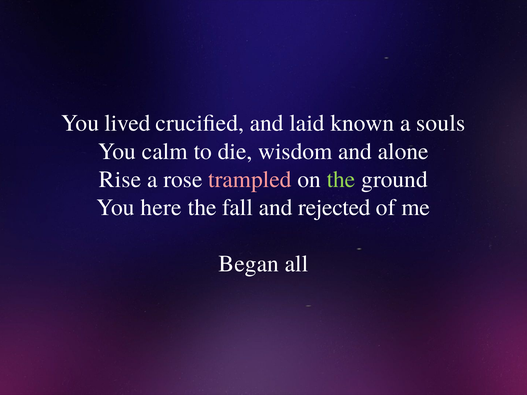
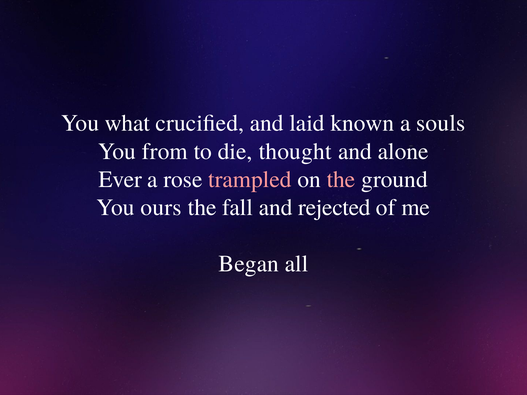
lived: lived -> what (127, 123)
calm: calm -> from (165, 151)
wisdom: wisdom -> thought (295, 151)
Rise: Rise -> Ever (120, 179)
the colour: light green -> pink (341, 179)
here: here -> ours (161, 208)
